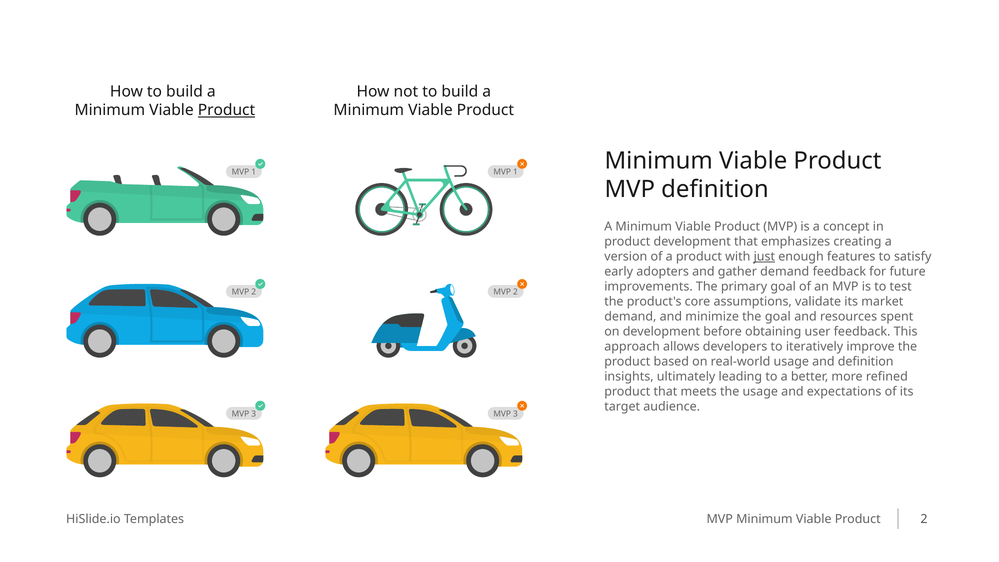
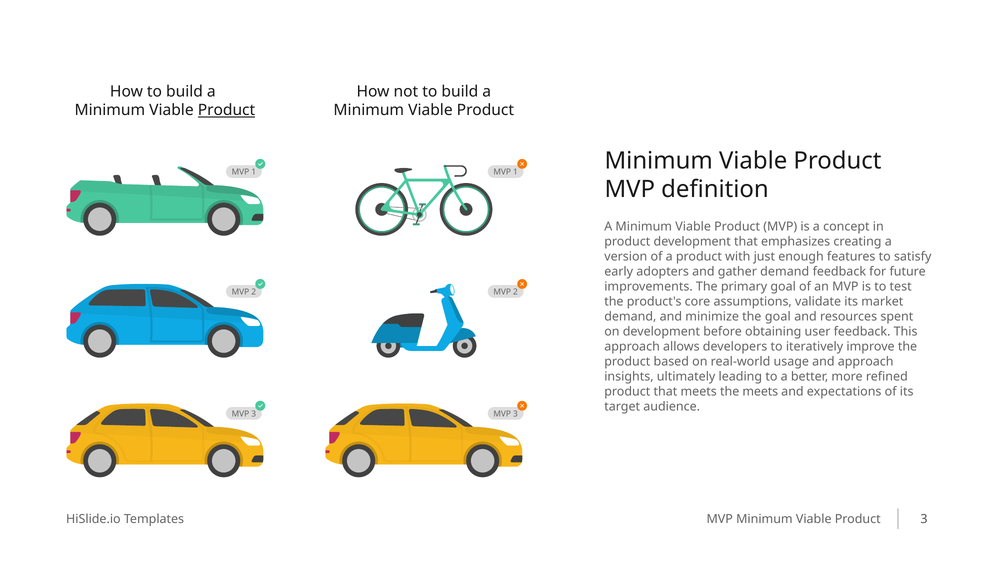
just underline: present -> none (764, 257)
and definition: definition -> approach (866, 361)
the usage: usage -> meets (760, 391)
2: 2 -> 3 (924, 519)
